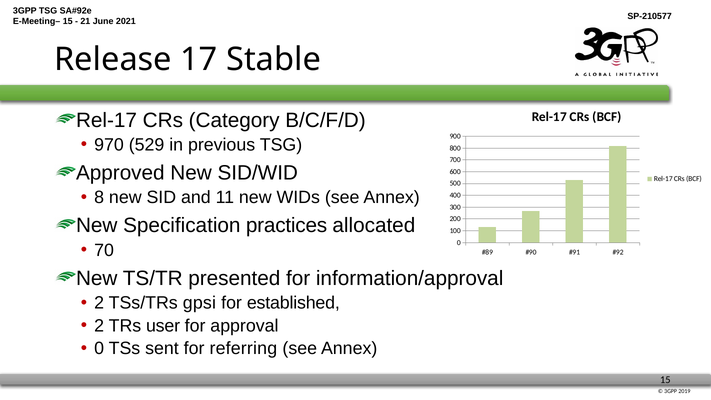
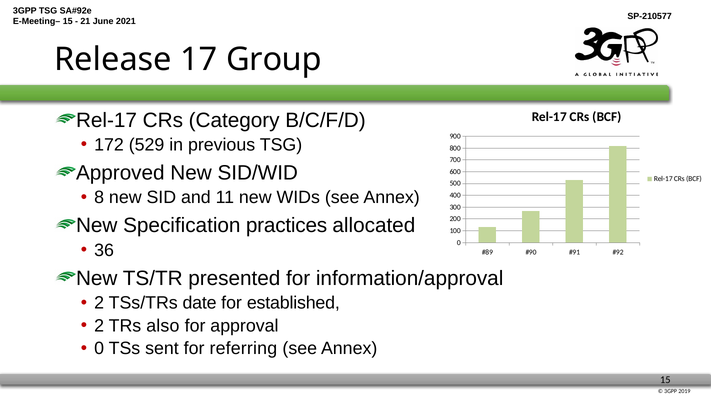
Stable: Stable -> Group (274, 60)
970: 970 -> 172 (109, 145)
70: 70 -> 36 (104, 250)
gpsi: gpsi -> date (200, 303)
user: user -> also (163, 326)
